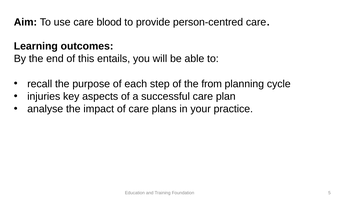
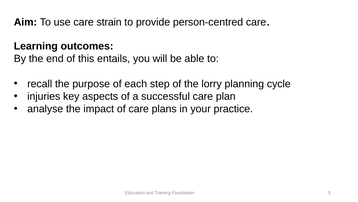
blood: blood -> strain (109, 22)
from: from -> lorry (212, 84)
